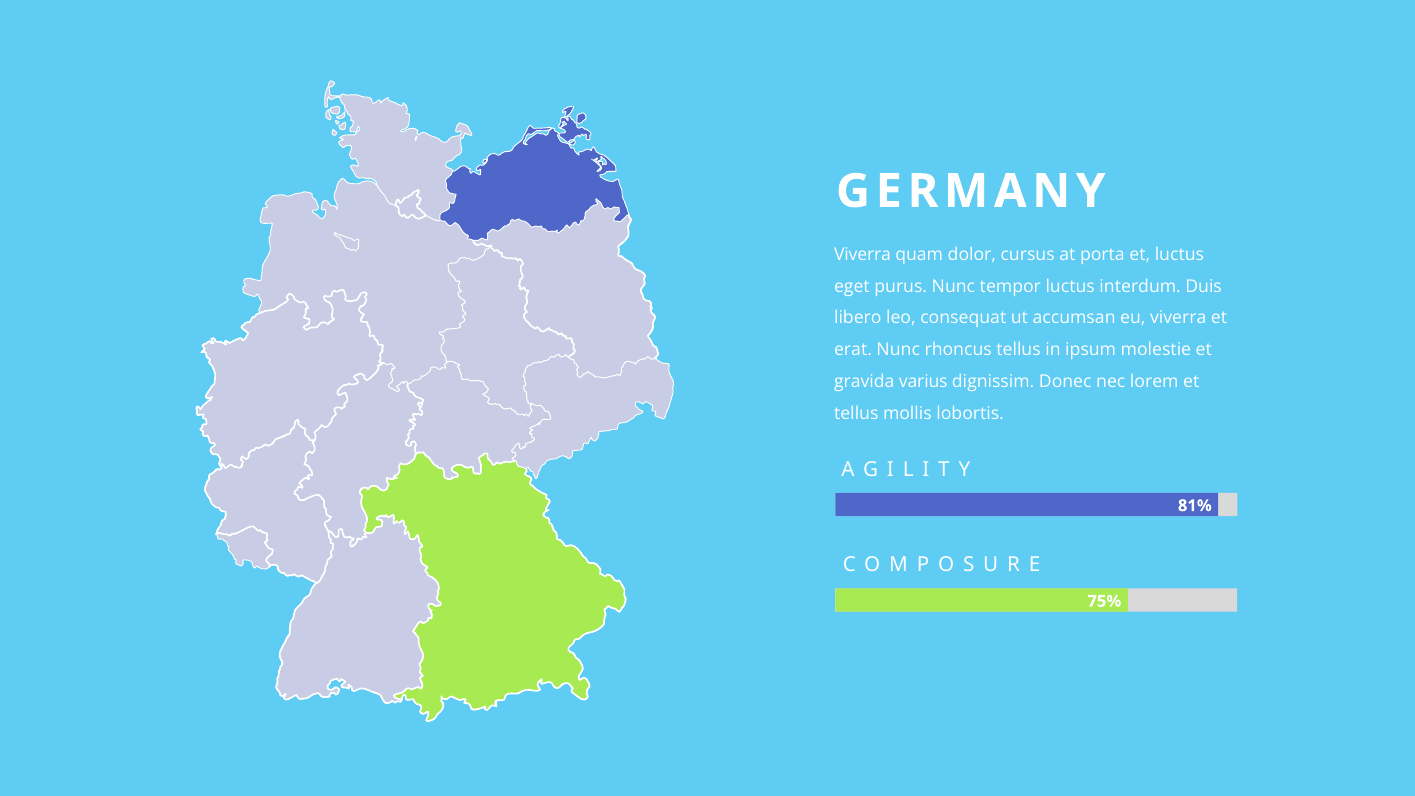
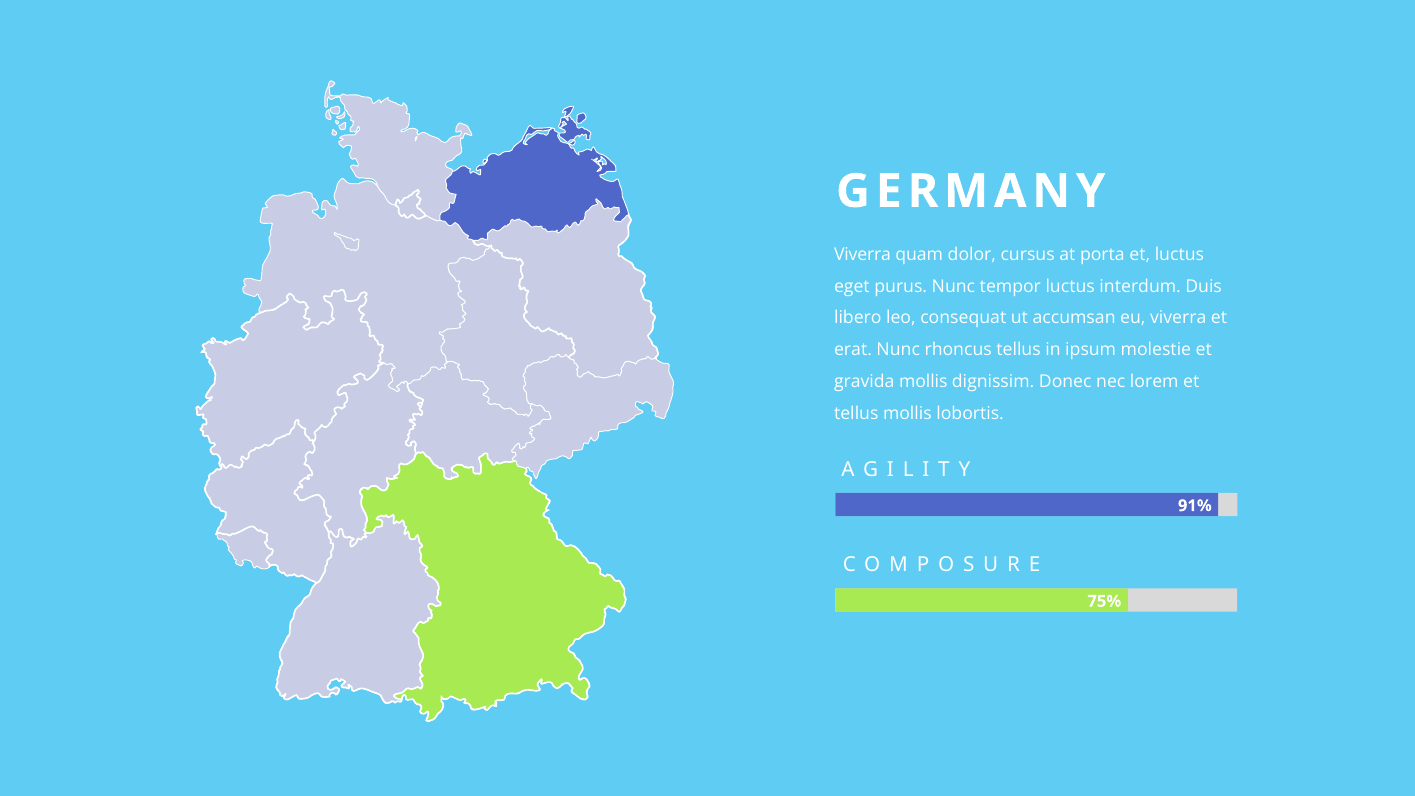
gravida varius: varius -> mollis (923, 382)
81%: 81% -> 91% (1195, 506)
